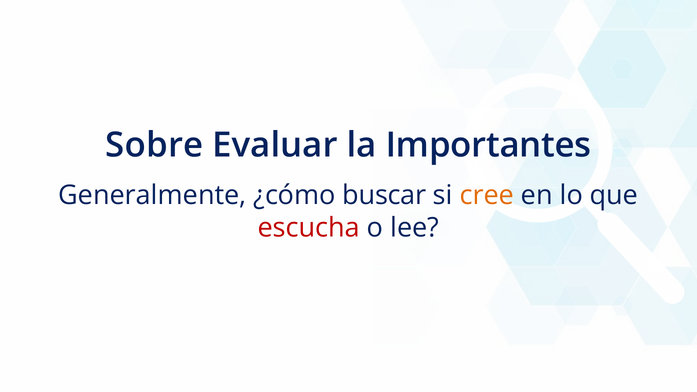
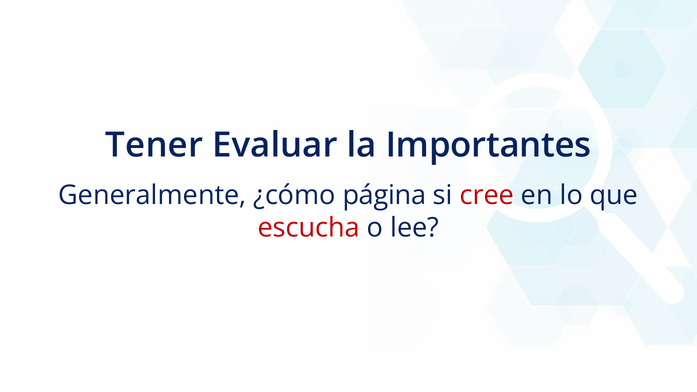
Sobre: Sobre -> Tener (154, 145)
buscar: buscar -> página (384, 196)
cree colour: orange -> red (487, 196)
